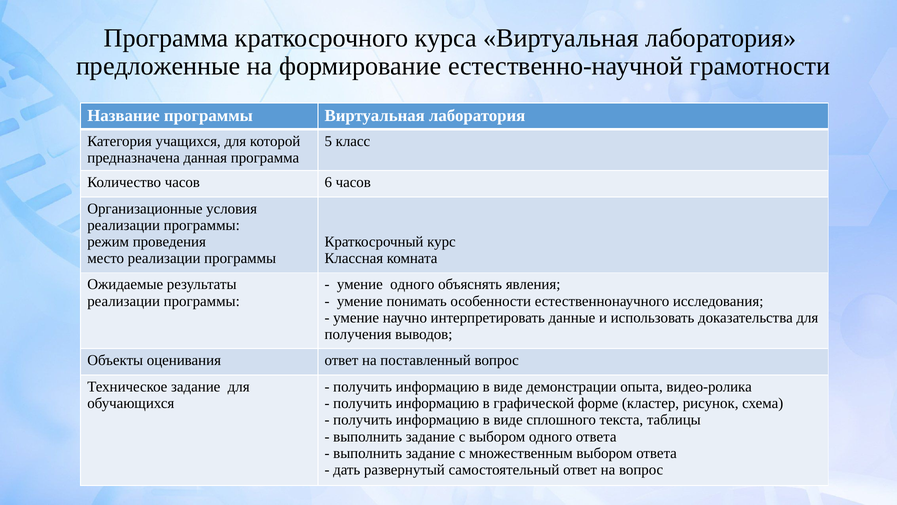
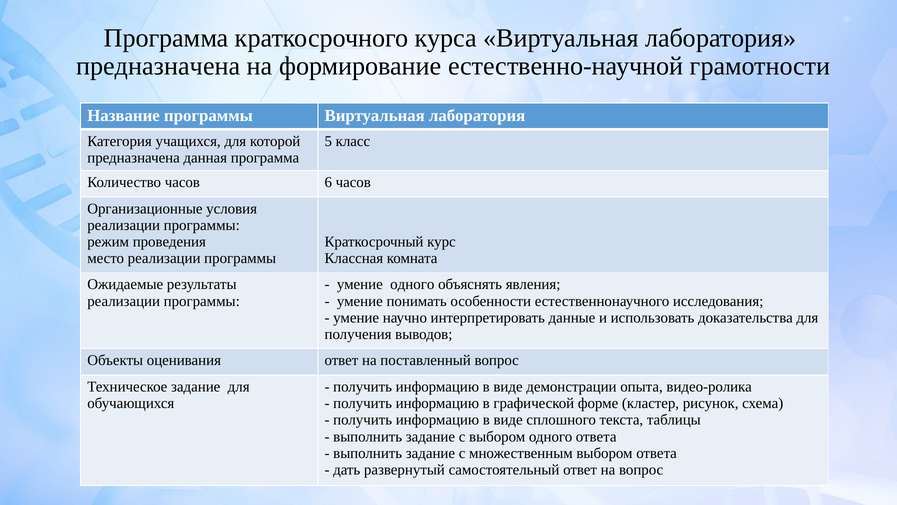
предложенные: предложенные -> предназначена (158, 66)
